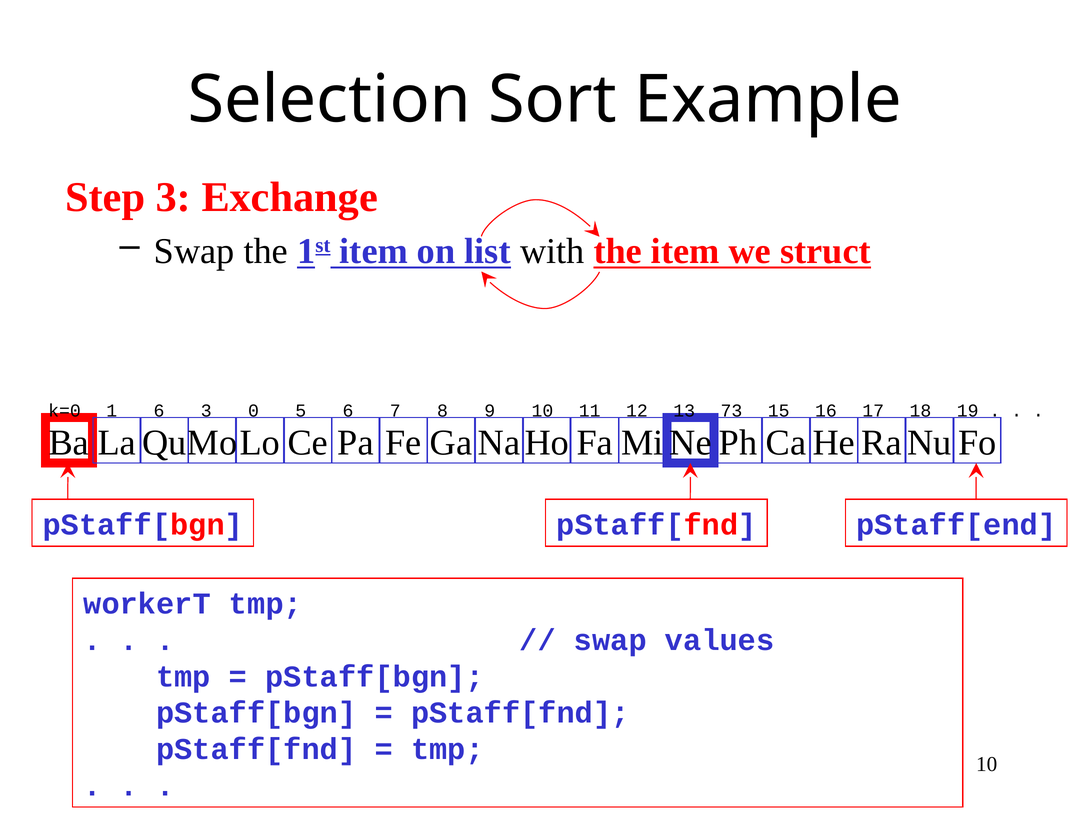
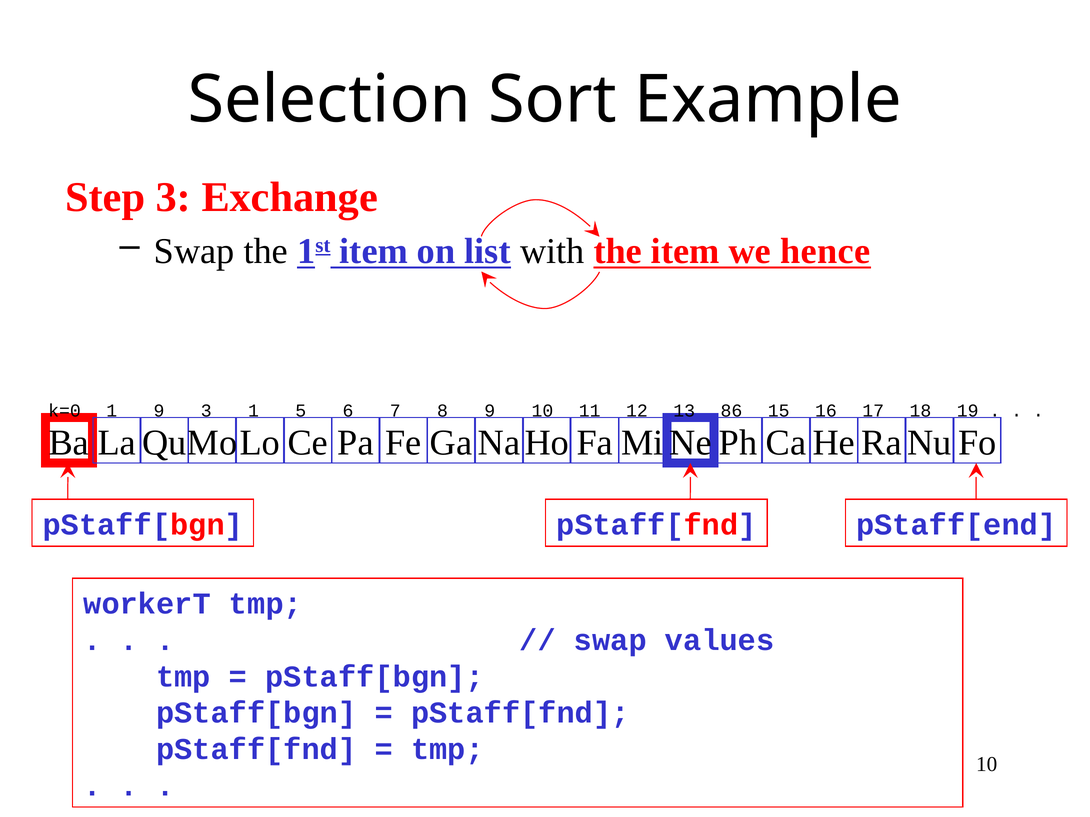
struct: struct -> hence (825, 251)
1 6: 6 -> 9 (159, 411)
3 0: 0 -> 1 (253, 411)
73: 73 -> 86 (731, 411)
